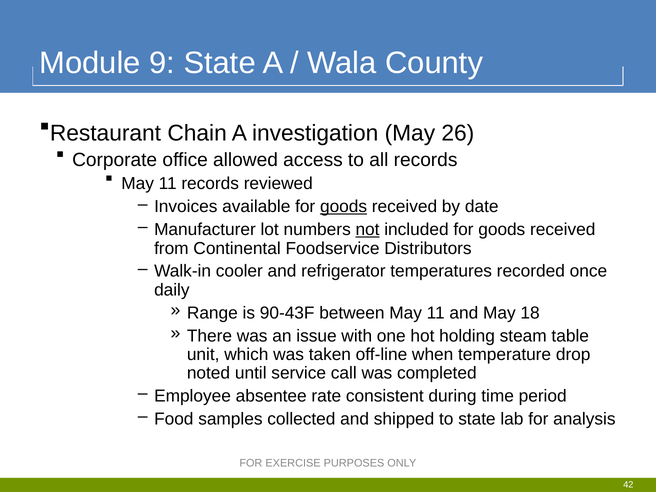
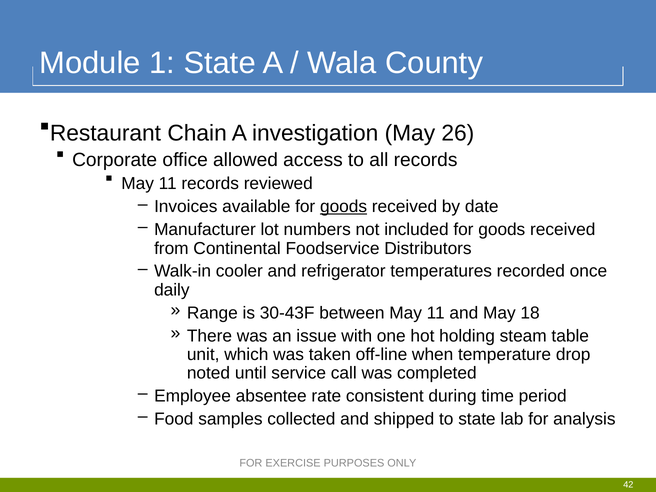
9: 9 -> 1 (162, 63)
not underline: present -> none (368, 230)
90-43F: 90-43F -> 30-43F (287, 313)
